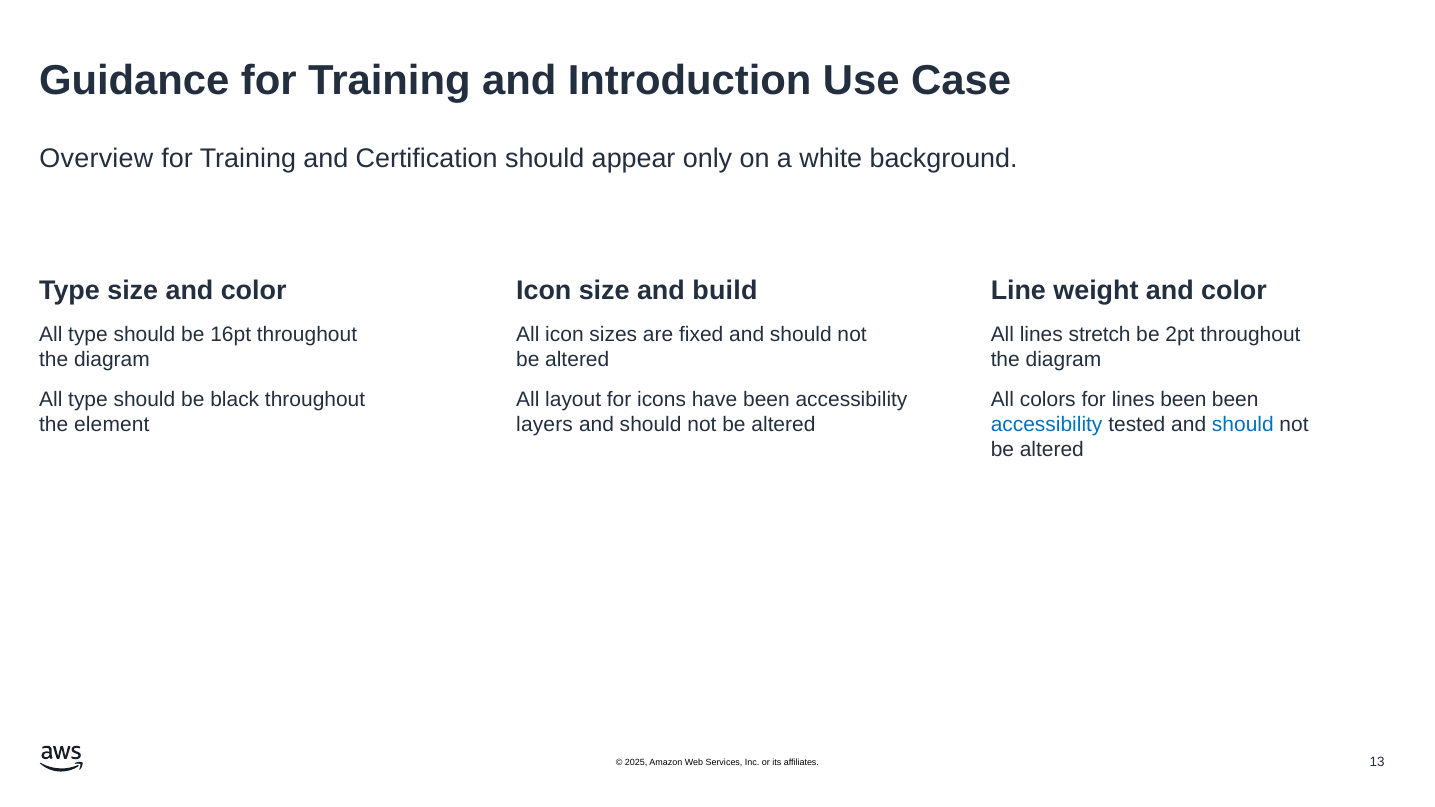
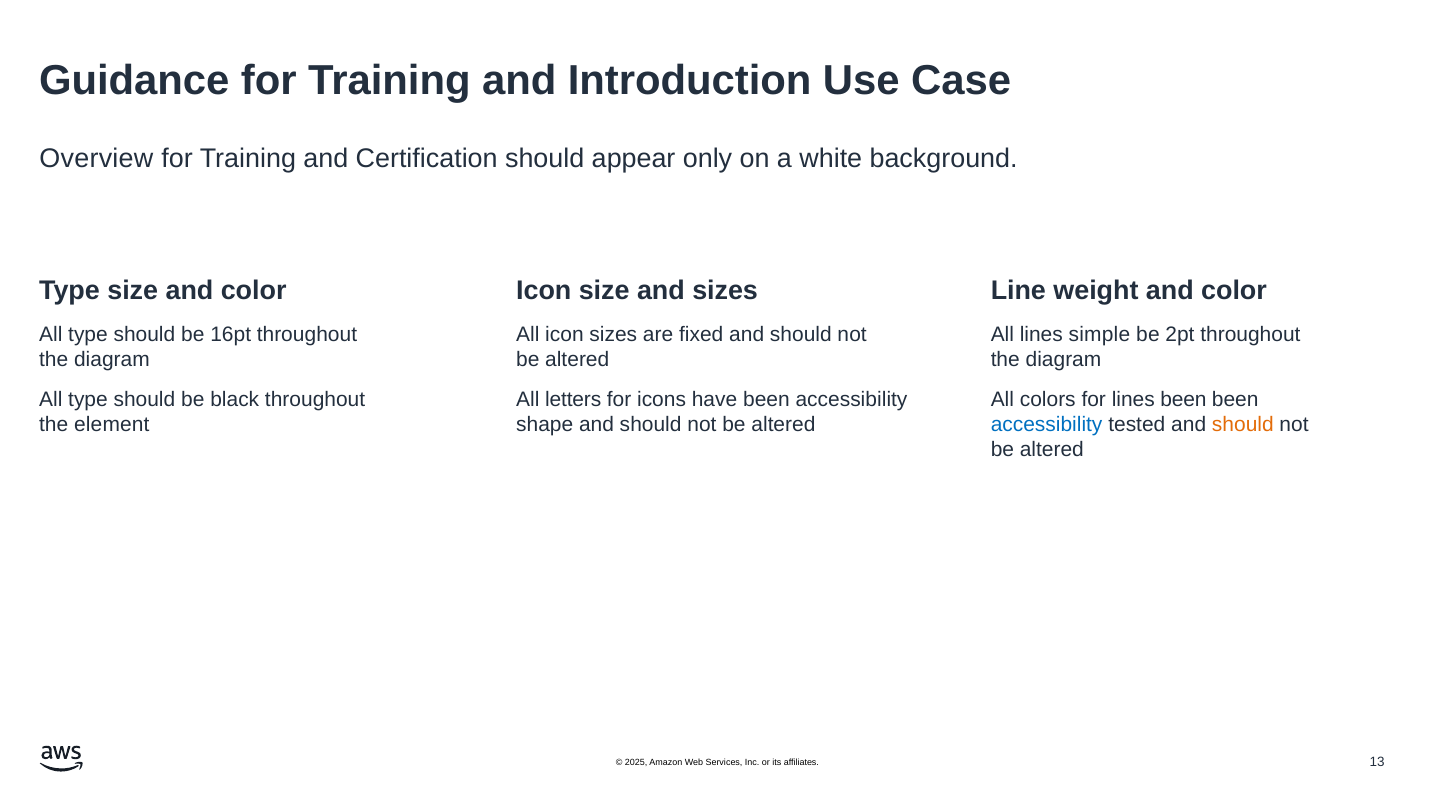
and build: build -> sizes (725, 291)
stretch: stretch -> simple (1099, 334)
layout: layout -> letters (573, 399)
layers: layers -> shape (545, 425)
should colour: blue -> orange (1243, 425)
